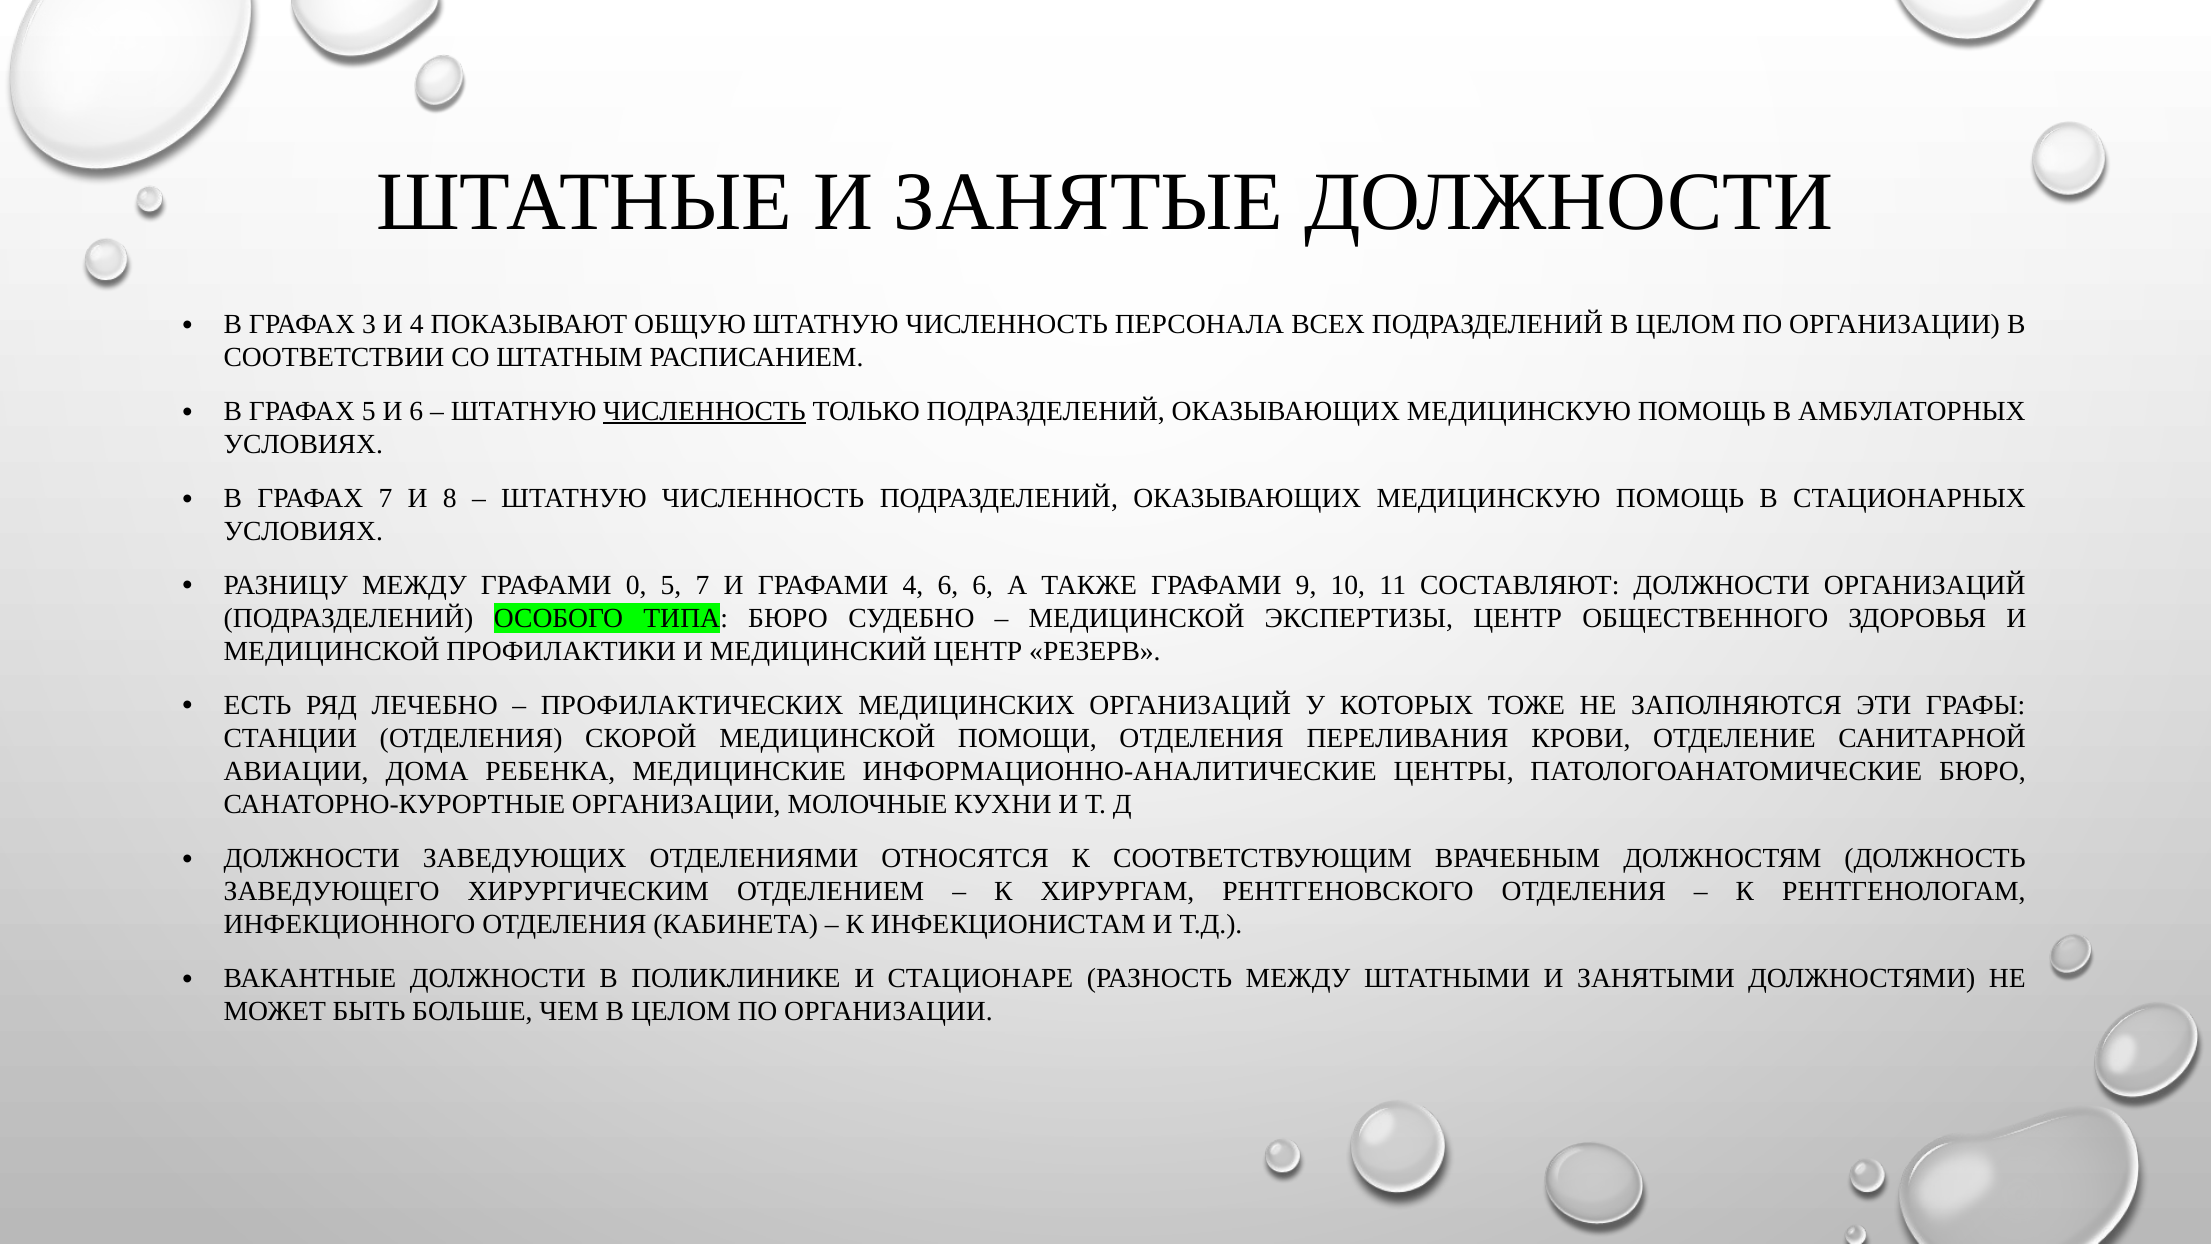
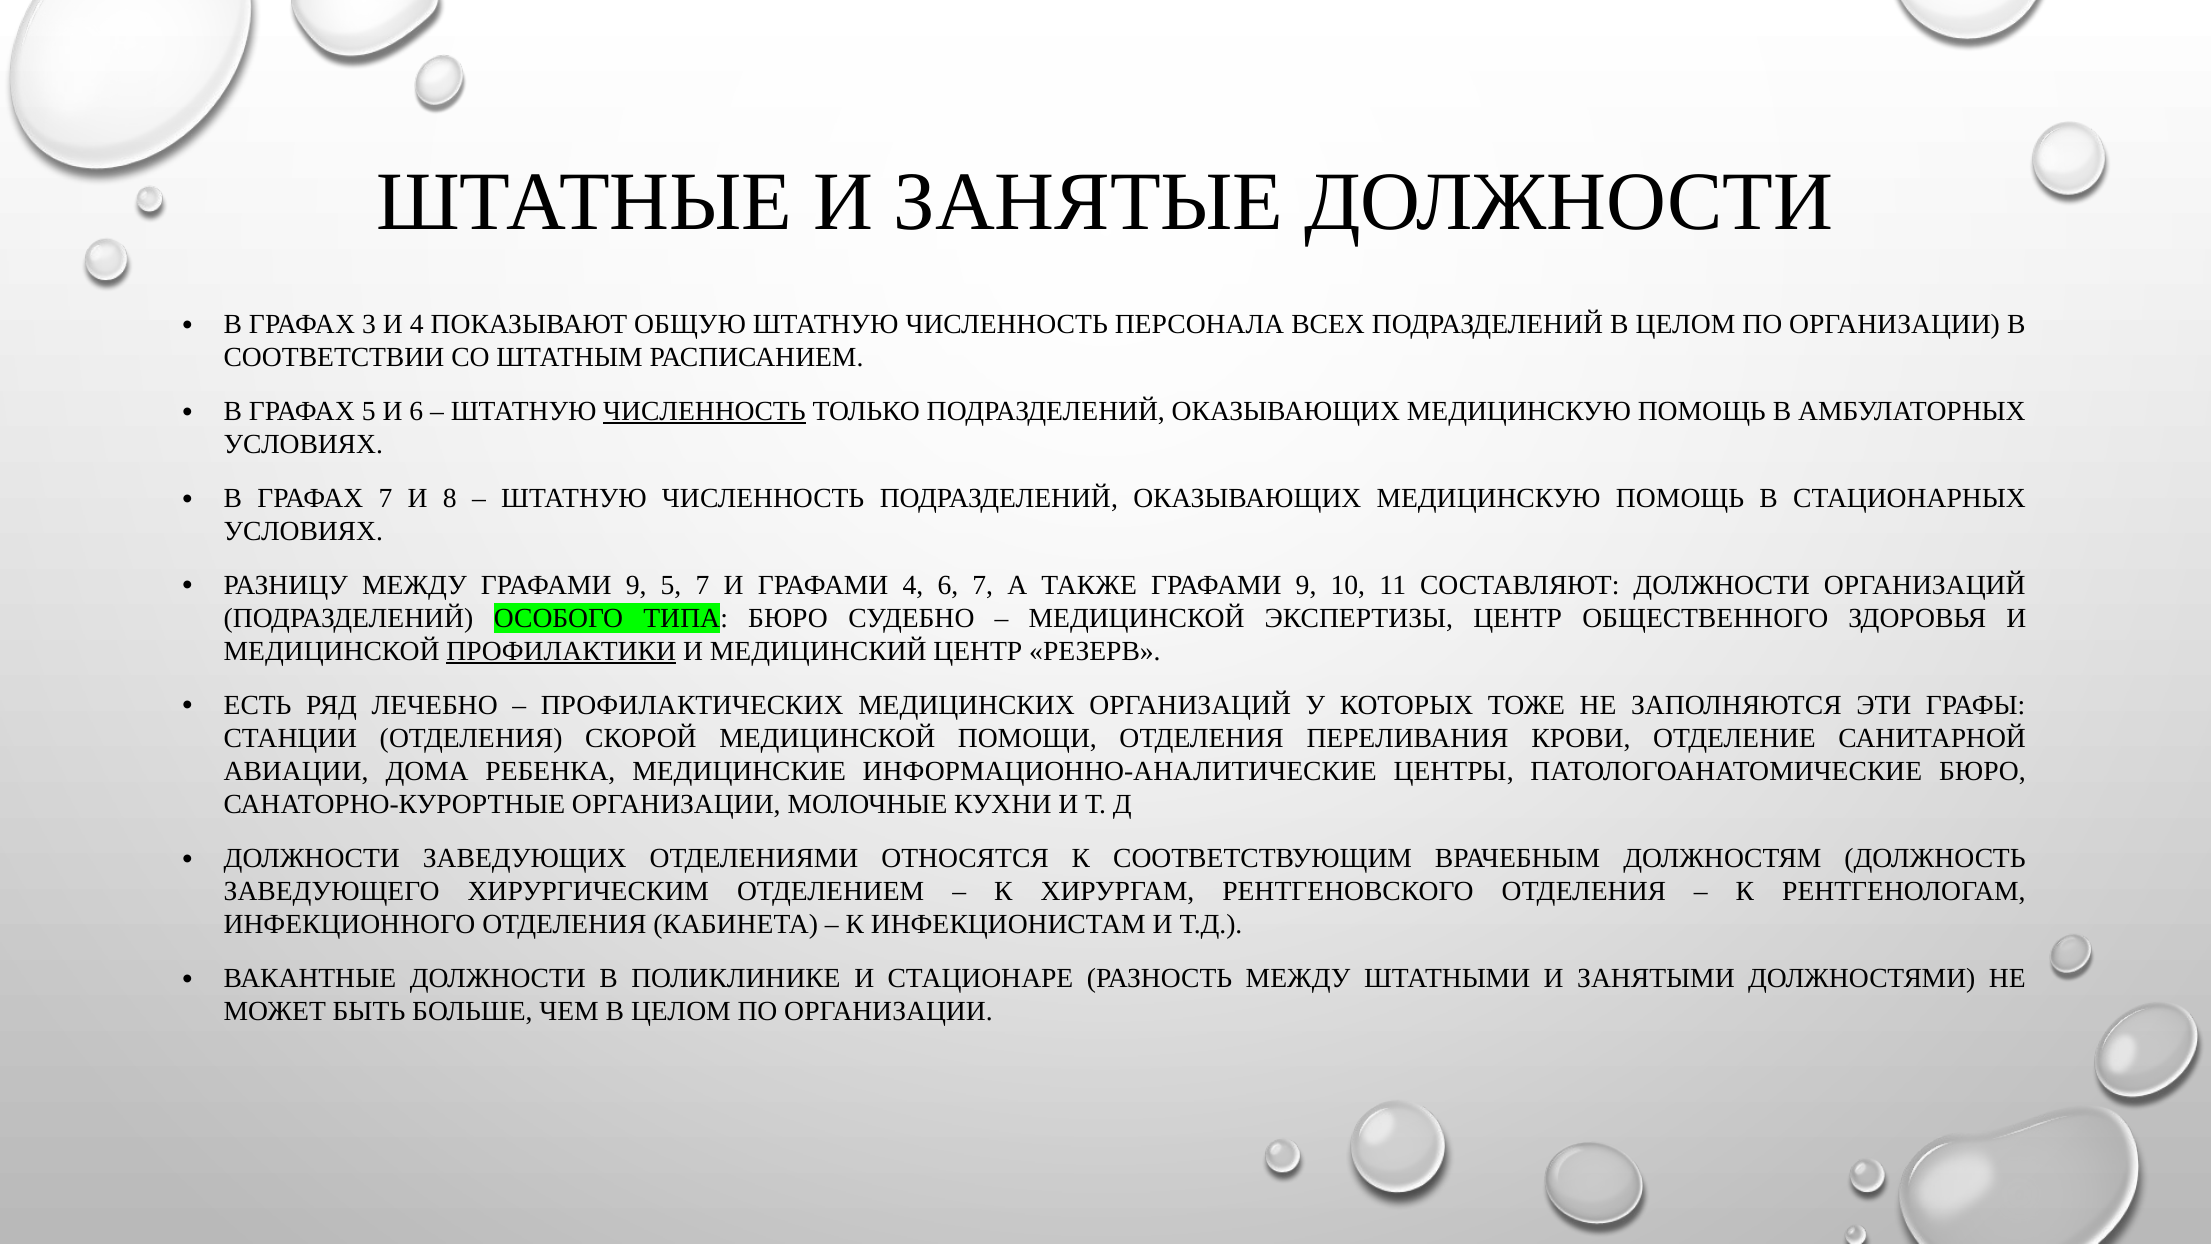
МЕЖДУ ГРАФАМИ 0: 0 -> 9 (636, 585)
6 6: 6 -> 7 (983, 585)
ПРОФИЛАКТИКИ underline: none -> present (561, 651)
